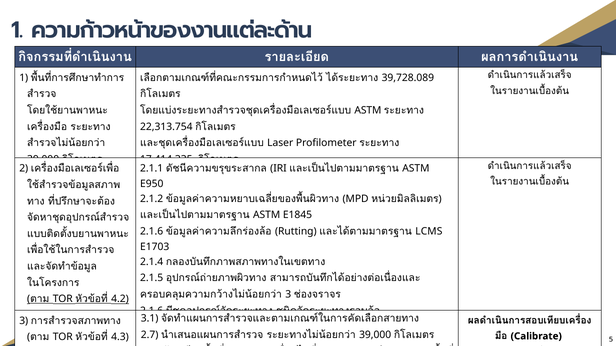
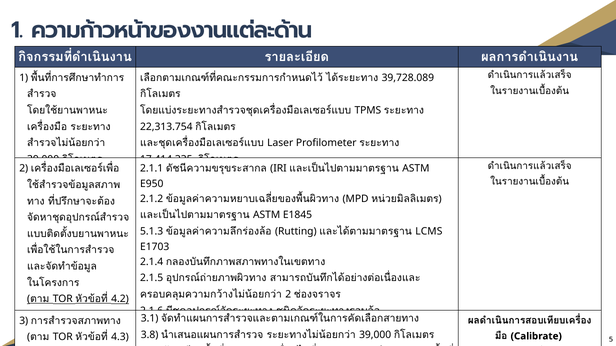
ASTM: ASTM -> TPMS (368, 111)
2.1.6: 2.1.6 -> 5.1.3 (152, 232)
3: 3 -> 2 (288, 295)
2.7: 2.7 -> 3.8 (150, 335)
